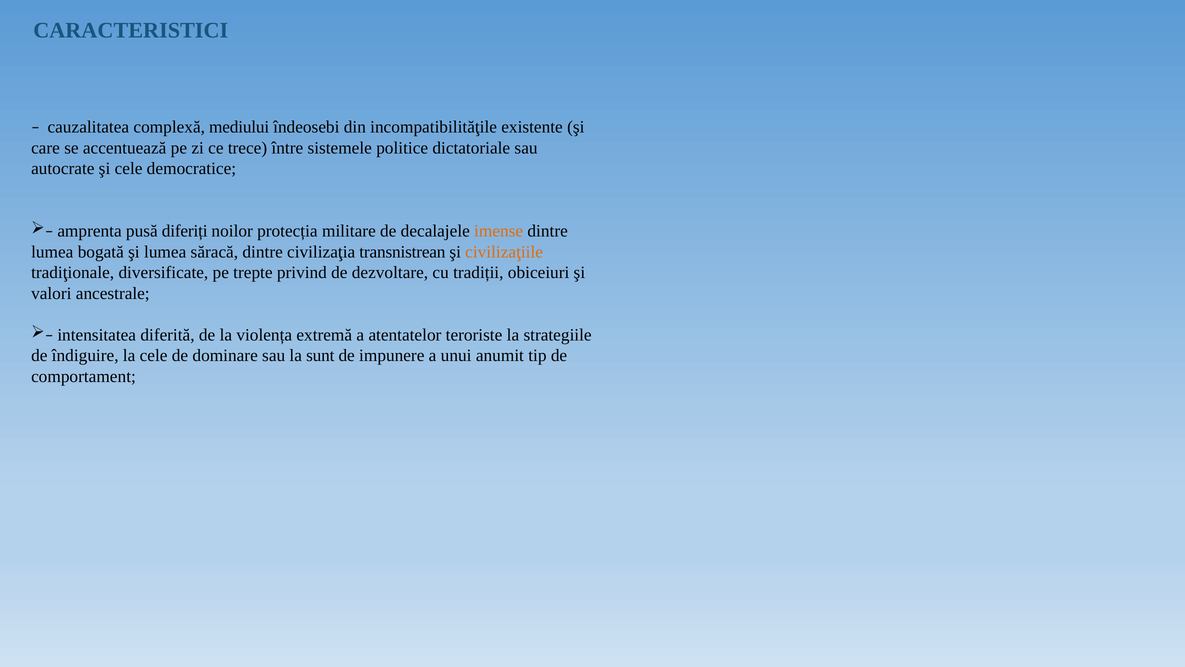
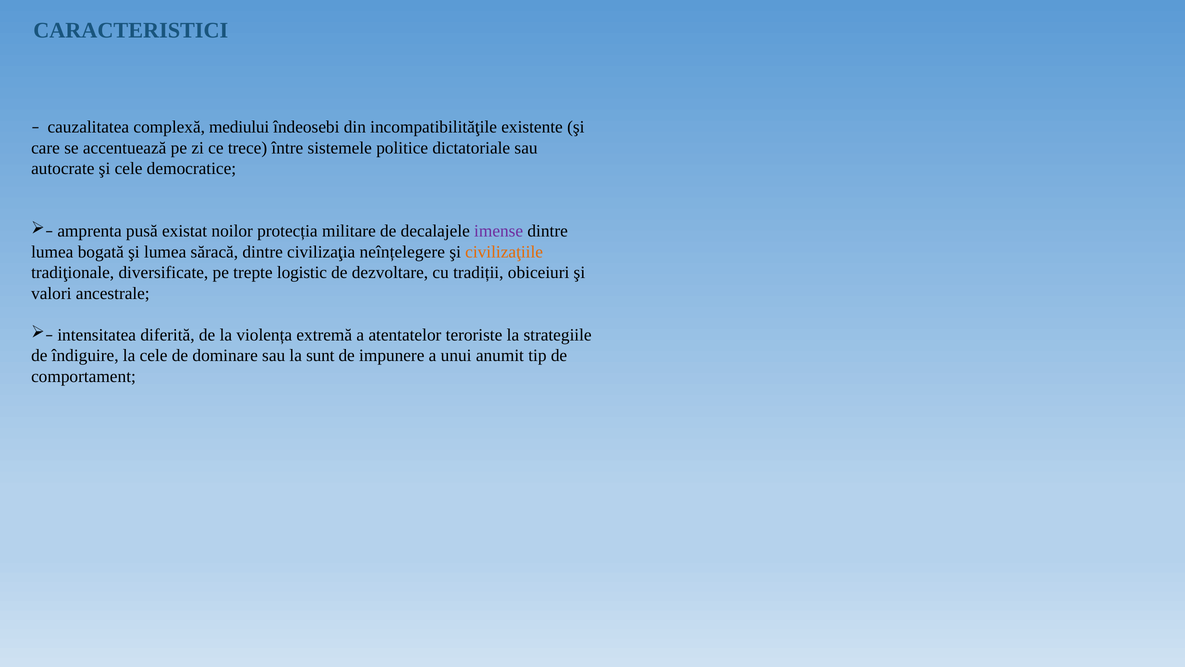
diferiți: diferiți -> existat (185, 231)
imense colour: orange -> purple (499, 231)
transnistrean: transnistrean -> neînțelegere (402, 252)
privind: privind -> logistic (302, 272)
